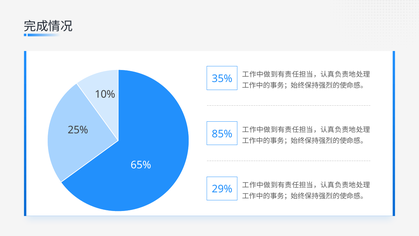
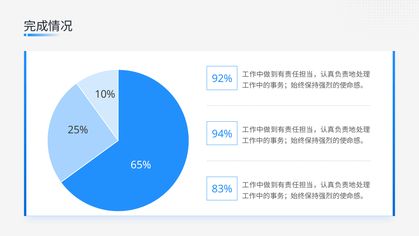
35%: 35% -> 92% (222, 78)
85%: 85% -> 94% (222, 134)
29%: 29% -> 83% (222, 189)
